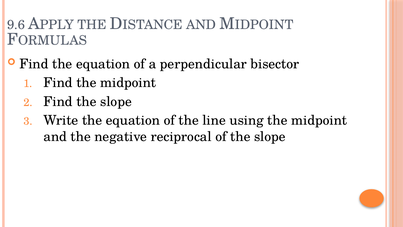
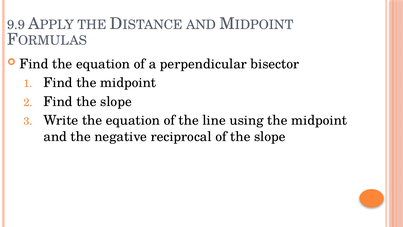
9.6: 9.6 -> 9.9 (16, 25)
